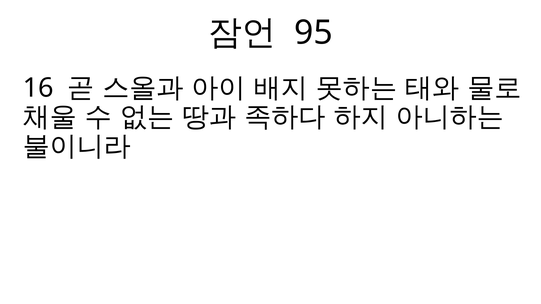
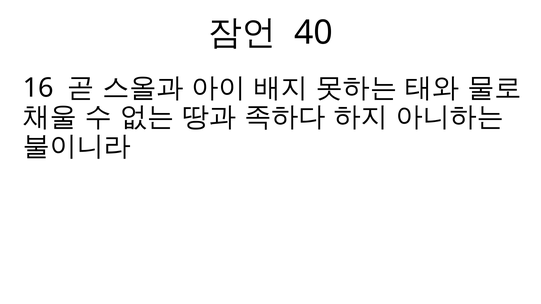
95: 95 -> 40 (313, 33)
